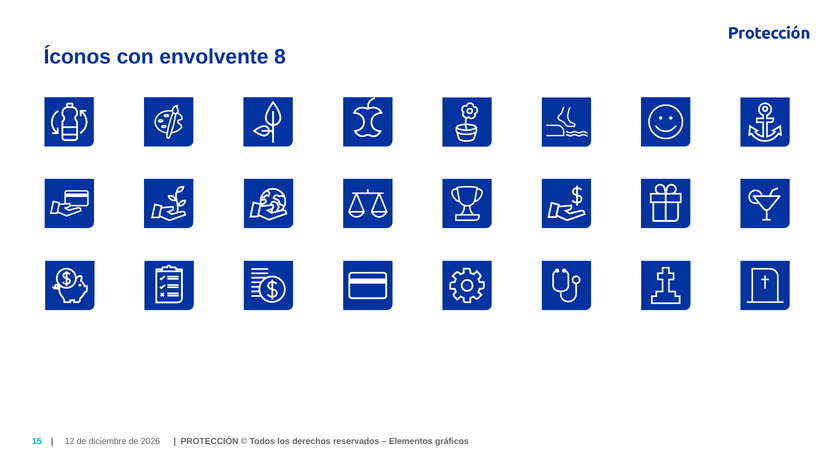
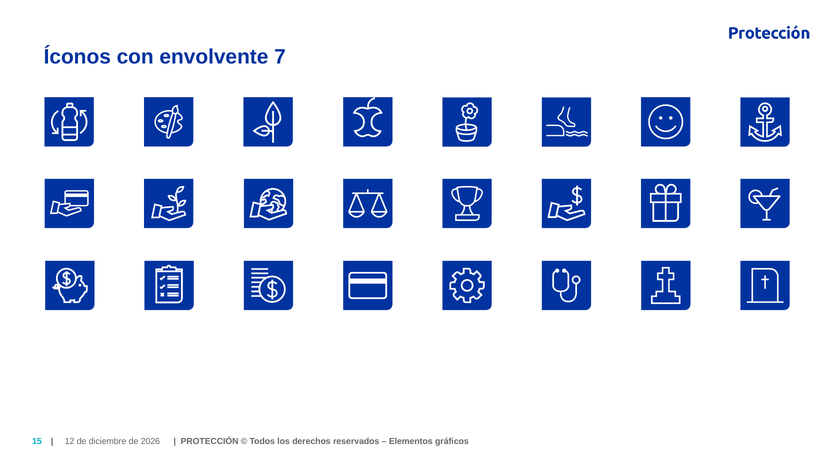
8: 8 -> 7 (280, 57)
